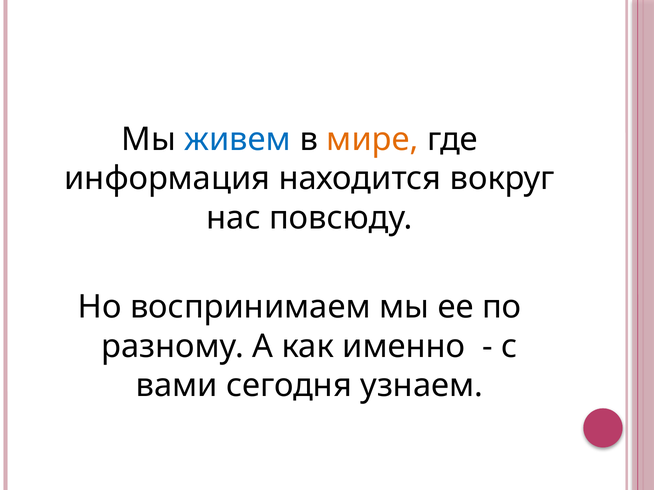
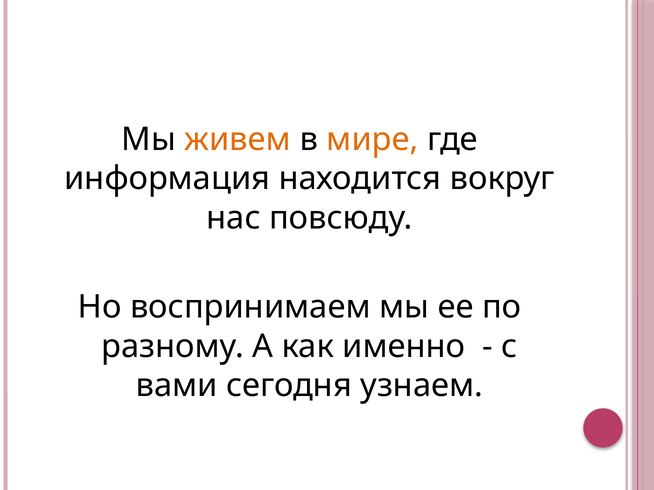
живем colour: blue -> orange (238, 140)
